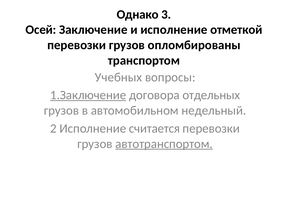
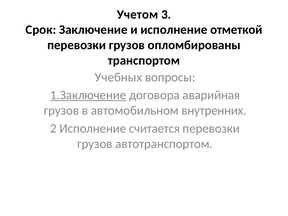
Однако: Однако -> Учетом (138, 14)
Осей: Осей -> Срок (41, 30)
отдельных: отдельных -> аварийная (211, 95)
недельный: недельный -> внутренних (214, 110)
автотранспортом underline: present -> none (164, 144)
